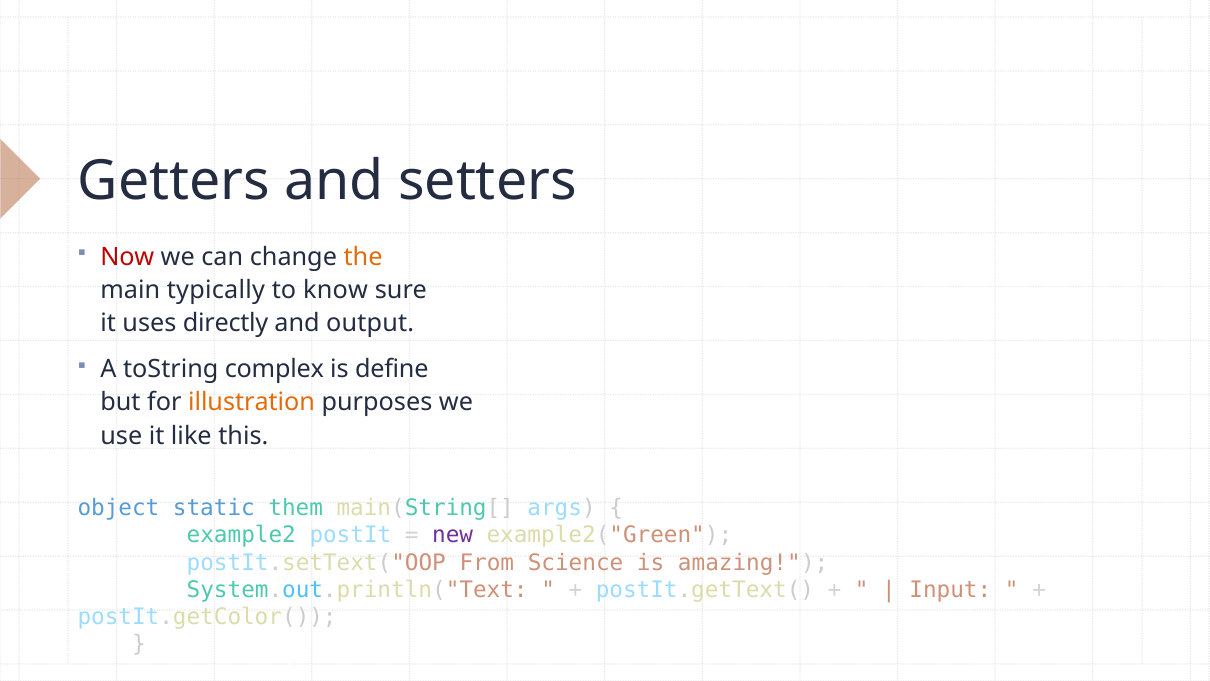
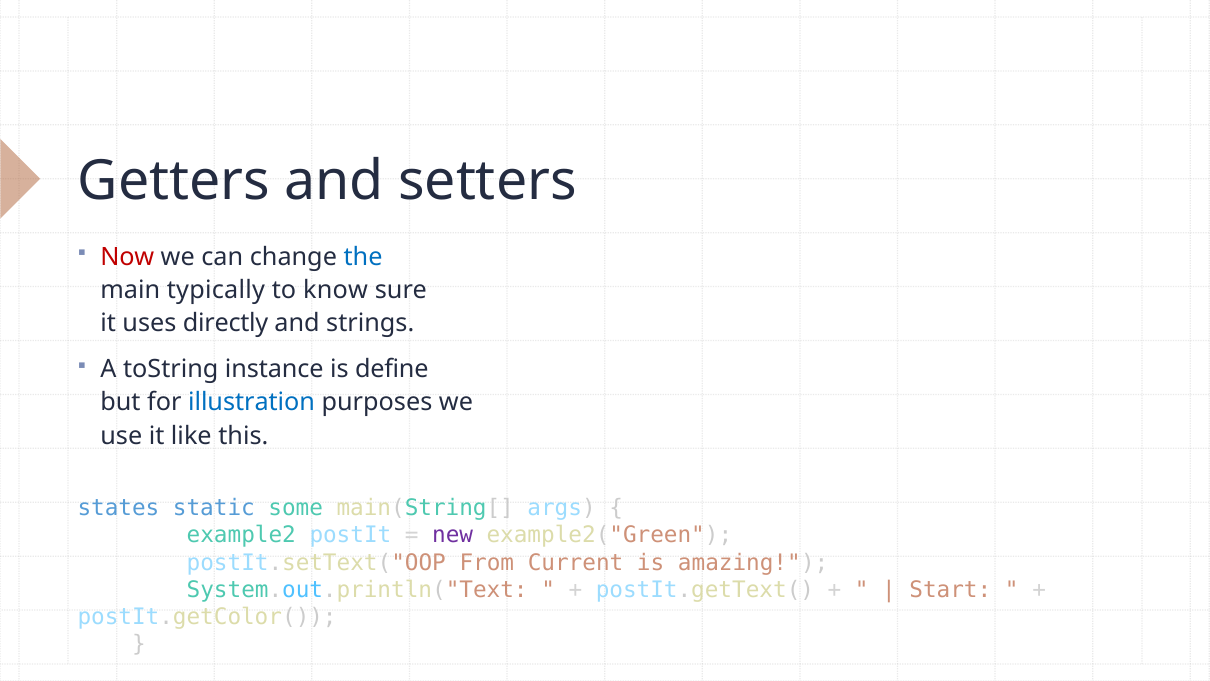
the colour: orange -> blue (363, 257)
output: output -> strings (370, 323)
complex: complex -> instance (274, 369)
illustration colour: orange -> blue (252, 402)
object: object -> states (118, 508)
them: them -> some (296, 508)
Science: Science -> Current (576, 562)
Input: Input -> Start (950, 589)
